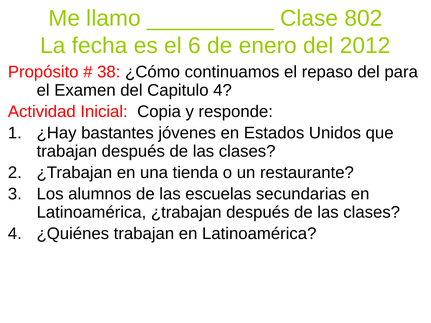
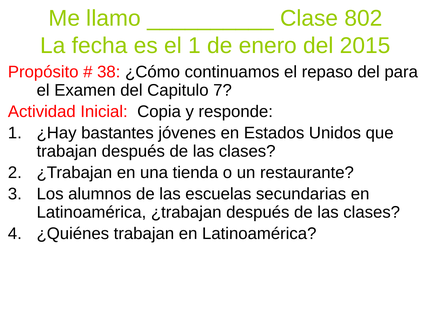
el 6: 6 -> 1 (194, 46)
2012: 2012 -> 2015 (365, 46)
Capitulo 4: 4 -> 7 (223, 90)
